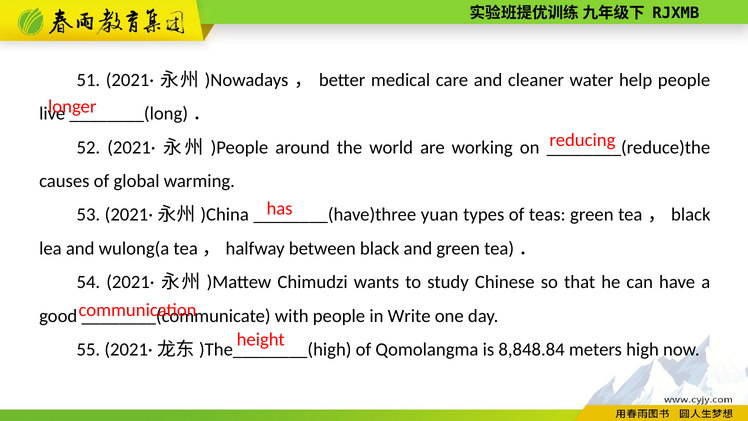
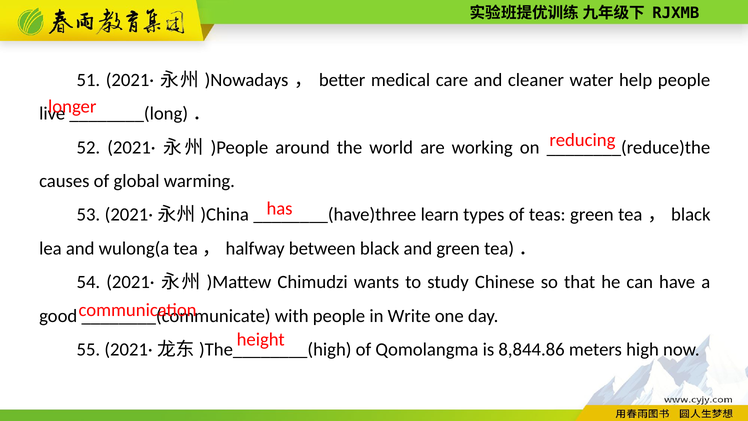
yuan: yuan -> learn (440, 215)
8,848.84: 8,848.84 -> 8,844.86 (532, 349)
